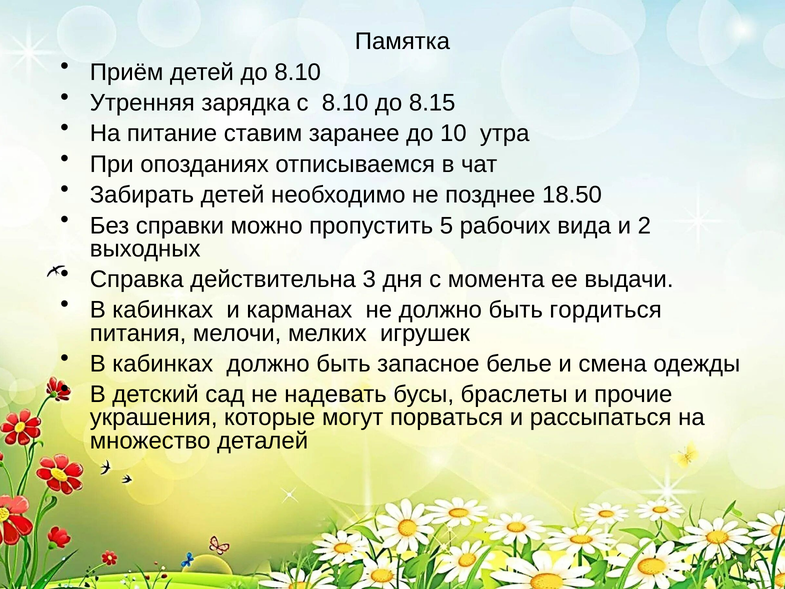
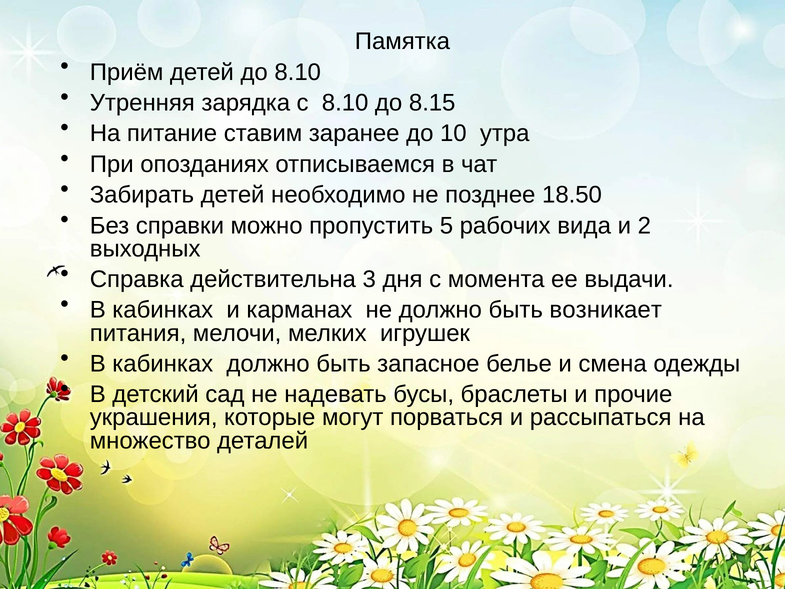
гордиться: гордиться -> возникает (606, 310)
